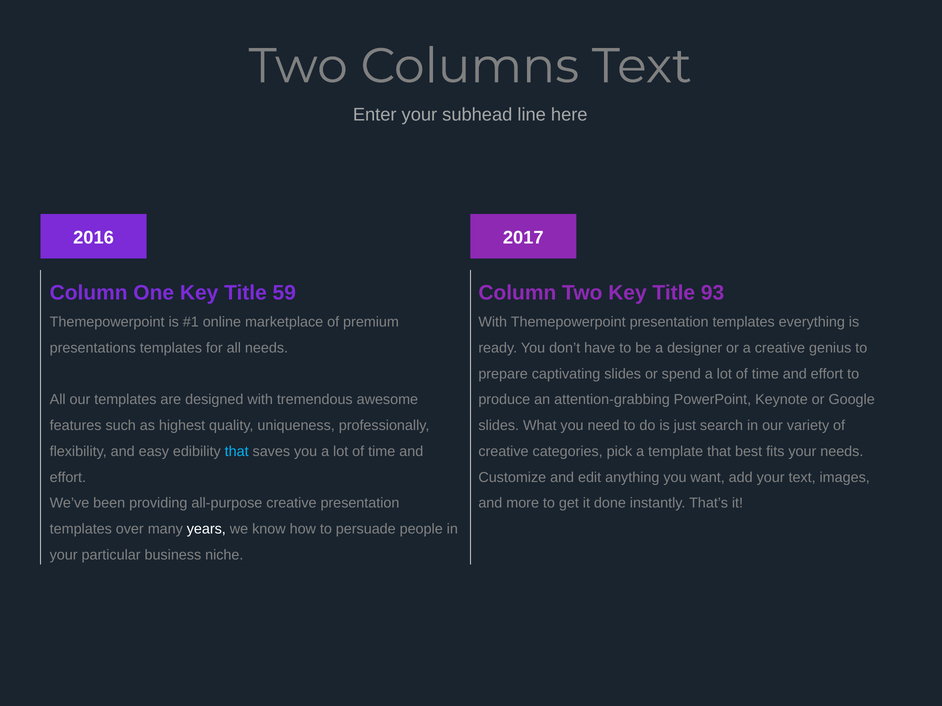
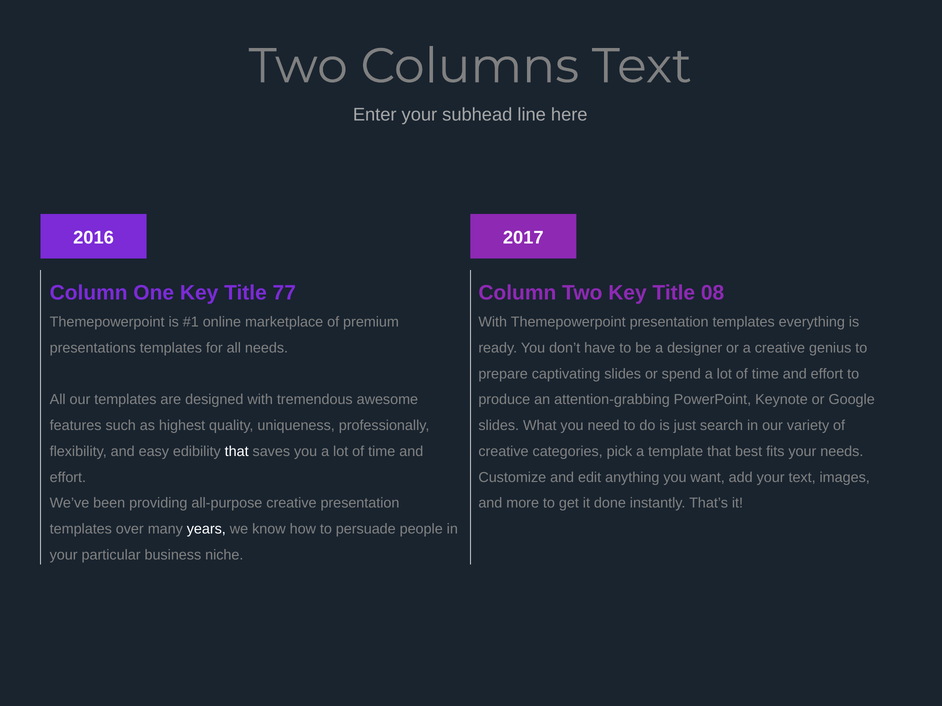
59: 59 -> 77 (284, 293)
93: 93 -> 08 (713, 293)
that colour: light blue -> white (237, 452)
